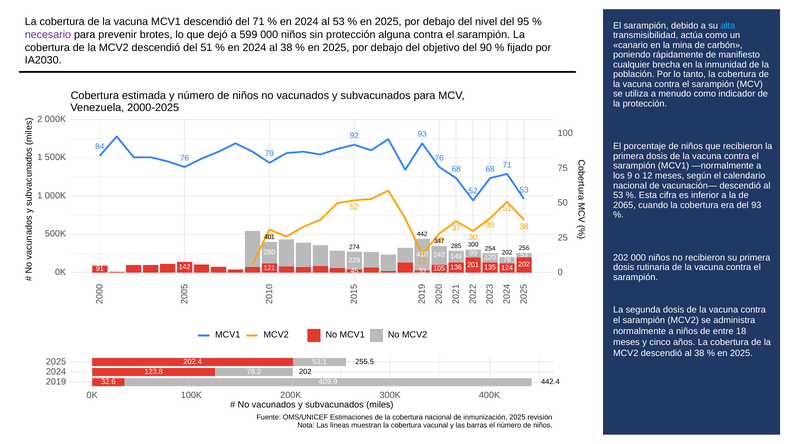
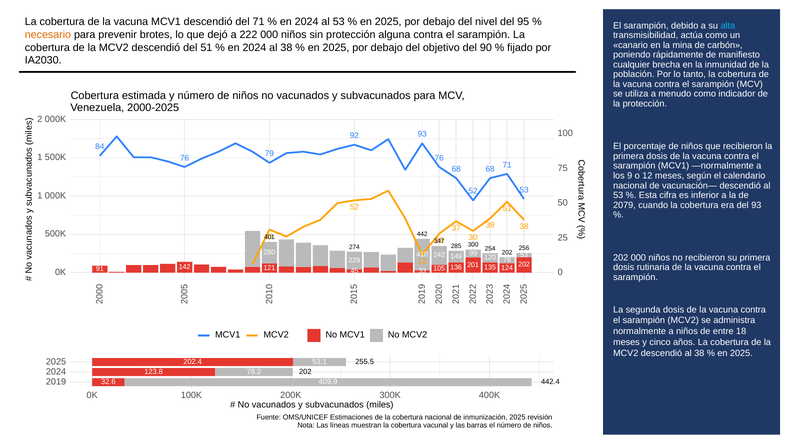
necesario colour: purple -> orange (48, 35)
599: 599 -> 222 (248, 35)
2065: 2065 -> 2079 (624, 205)
